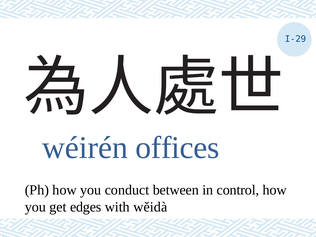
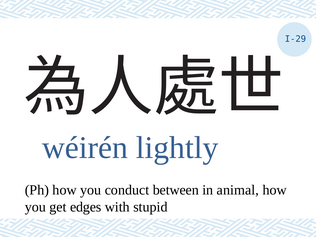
offices: offices -> lightly (177, 148)
control: control -> animal (238, 190)
wěidà: wěidà -> stupid (150, 207)
